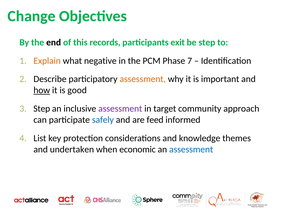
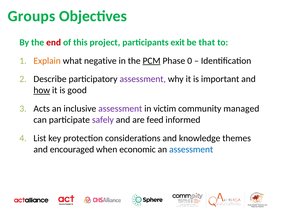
Change: Change -> Groups (32, 16)
end colour: black -> red (54, 42)
records: records -> project (105, 42)
be step: step -> that (207, 42)
PCM underline: none -> present (152, 61)
7: 7 -> 0 (190, 61)
assessment colour: orange -> purple (143, 79)
Step: Step -> Acts (42, 108)
target: target -> victim (165, 108)
approach: approach -> managed (241, 108)
safely colour: blue -> purple (103, 120)
undertaken: undertaken -> encouraged (72, 149)
